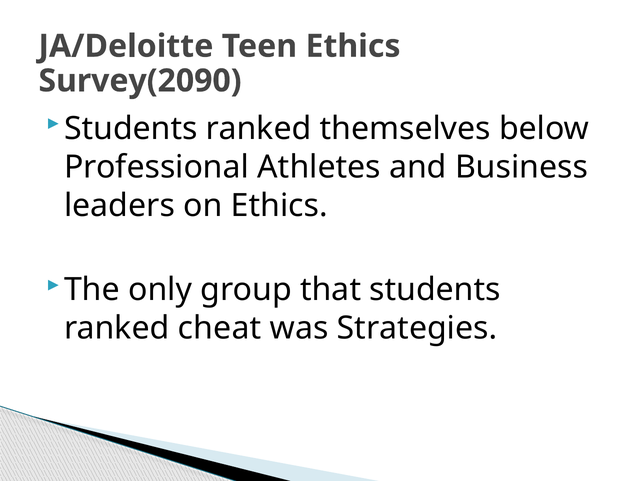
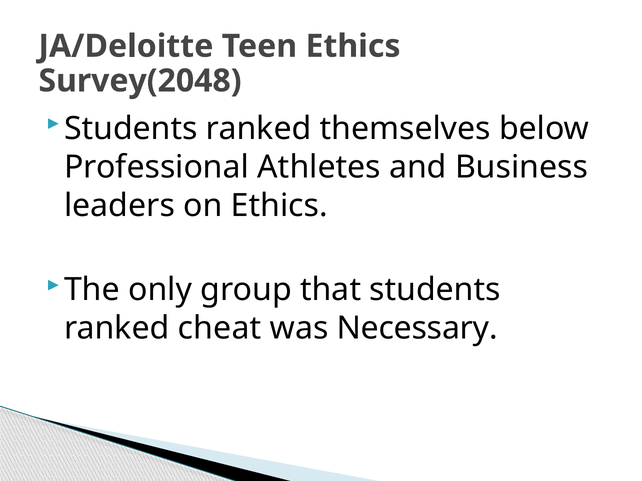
Survey(2090: Survey(2090 -> Survey(2048 (140, 81)
Strategies: Strategies -> Necessary (417, 328)
